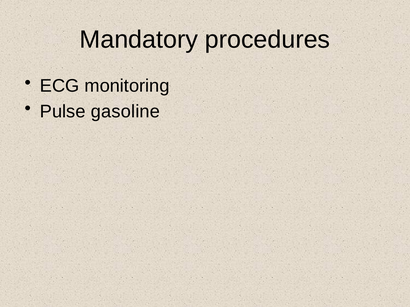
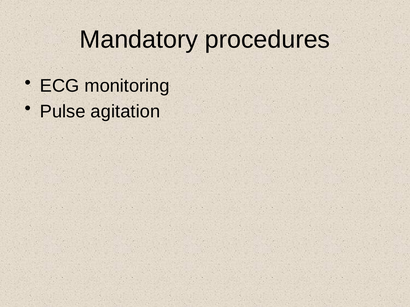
gasoline: gasoline -> agitation (125, 112)
